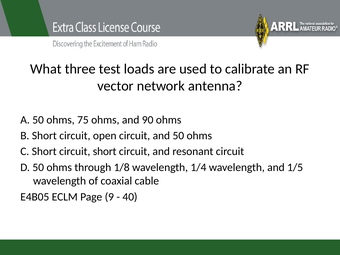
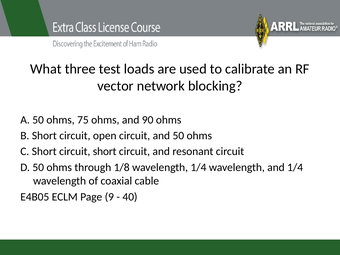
antenna: antenna -> blocking (215, 86)
and 1/5: 1/5 -> 1/4 (295, 167)
